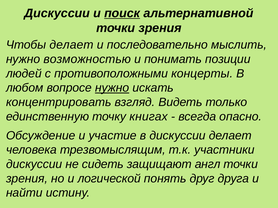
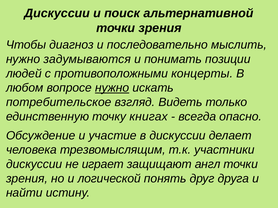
поиск underline: present -> none (122, 13)
Чтобы делает: делает -> диагноз (72, 45)
возможностью: возможностью -> задумываются (87, 59)
концентрировать: концентрировать -> потребительское (59, 102)
сидеть: сидеть -> играет (103, 165)
